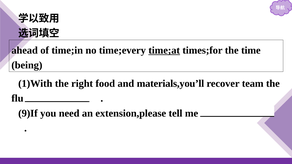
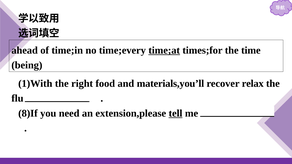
team: team -> relax (253, 84)
9)If: 9)If -> 8)If (28, 113)
tell underline: none -> present (176, 113)
